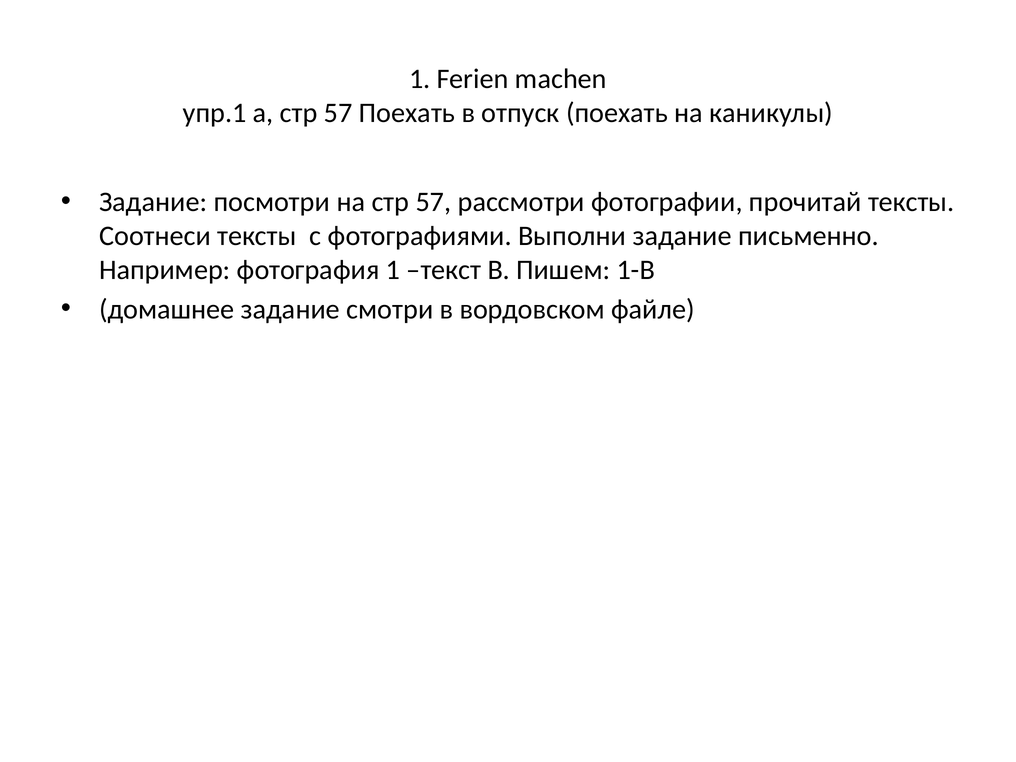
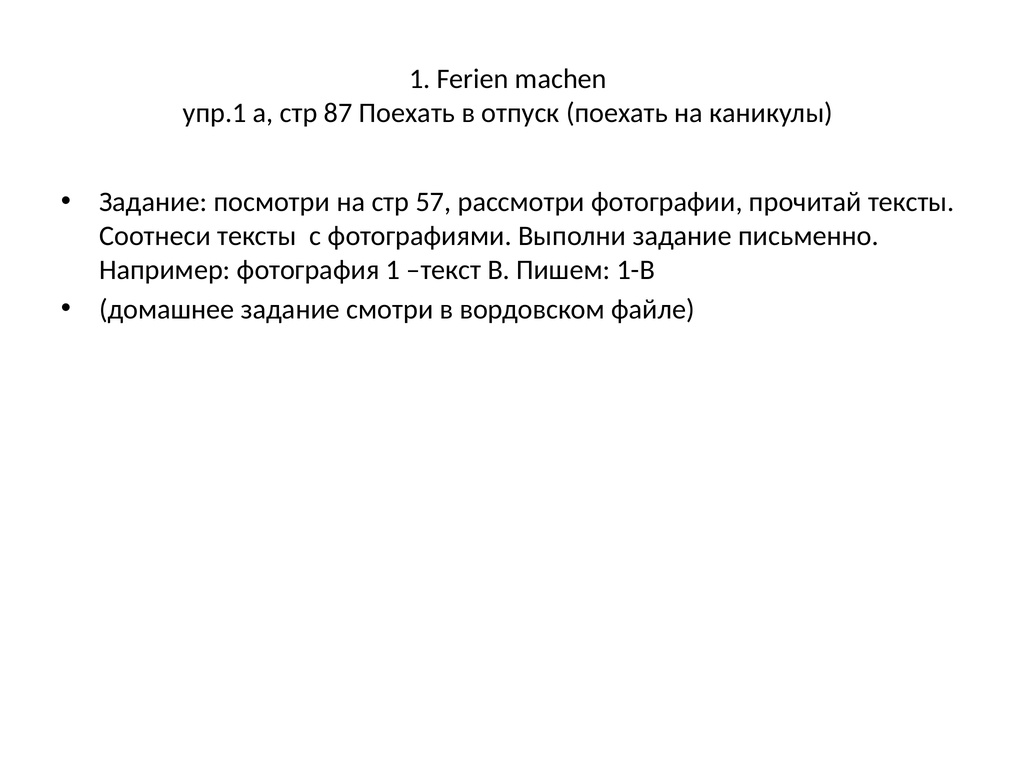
a стр 57: 57 -> 87 (338, 113)
